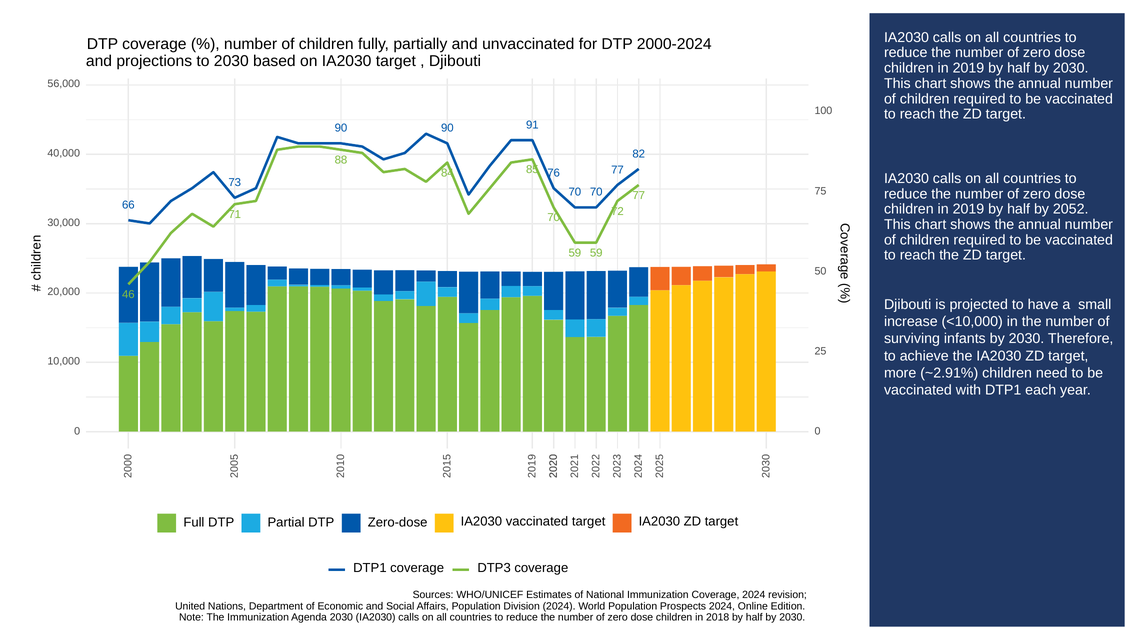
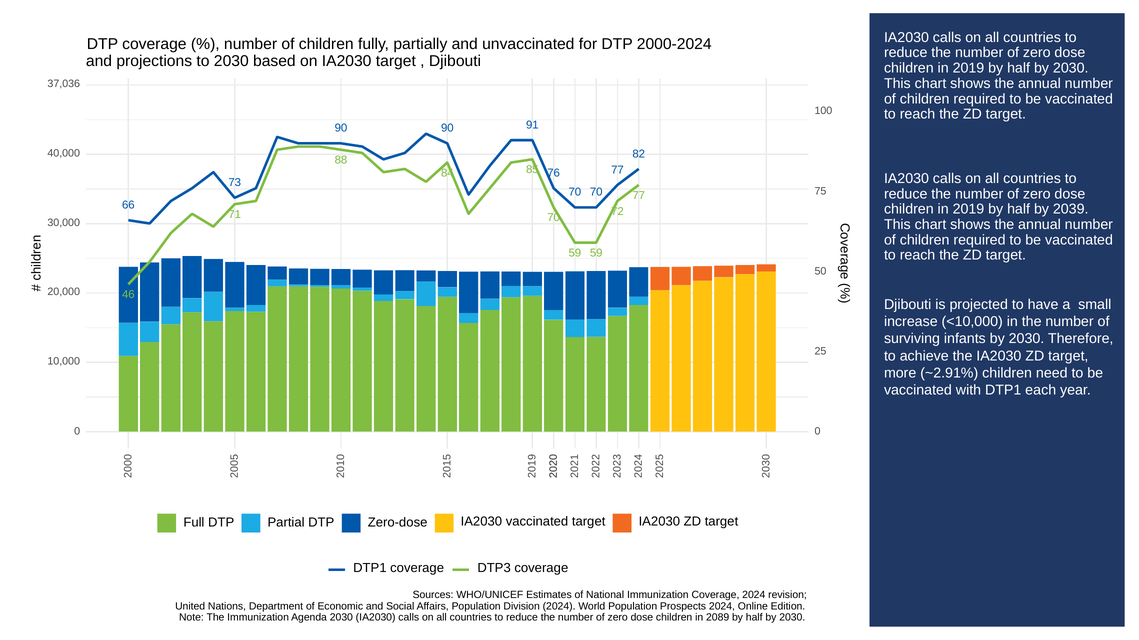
56,000: 56,000 -> 37,036 (64, 84)
2052: 2052 -> 2039 (1071, 209)
2018: 2018 -> 2089 (718, 618)
